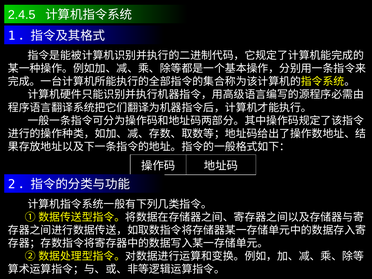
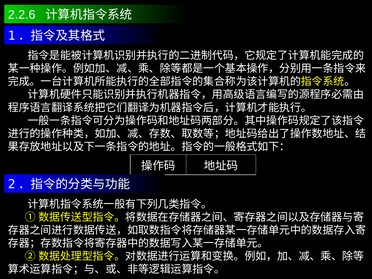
2.4.5: 2.4.5 -> 2.2.6 (22, 15)
